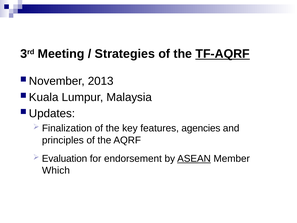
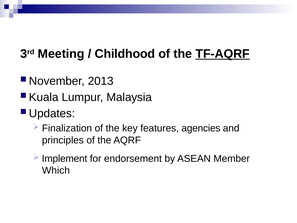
Strategies: Strategies -> Childhood (125, 54)
Evaluation: Evaluation -> Implement (65, 158)
ASEAN underline: present -> none (194, 158)
